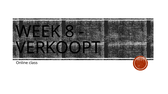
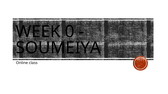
8: 8 -> 0 (70, 32)
VERKOOPT: VERKOOPT -> SOUMEIYA (58, 48)
